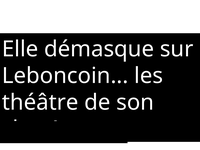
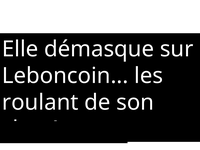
théâtre: théâtre -> roulant (40, 102)
